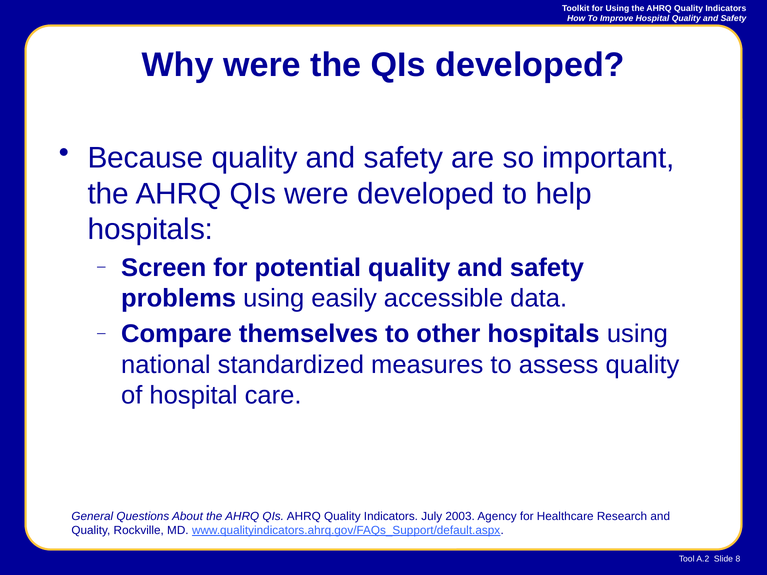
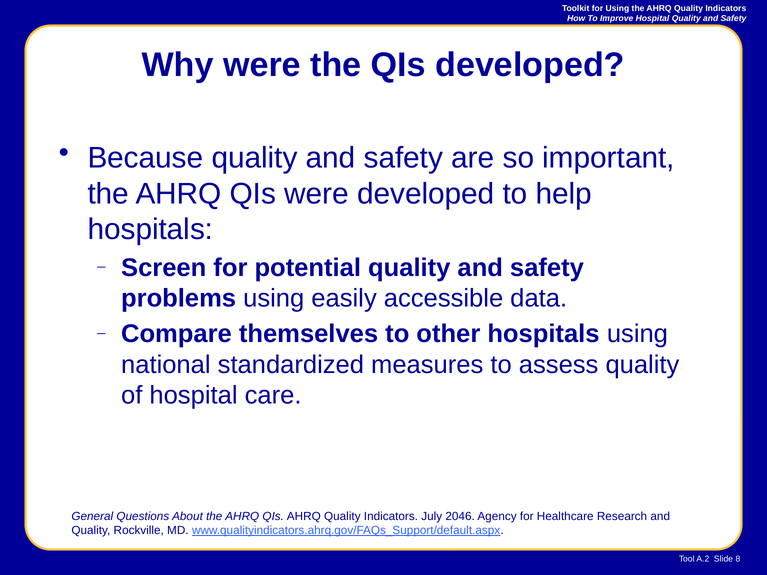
2003: 2003 -> 2046 (460, 517)
